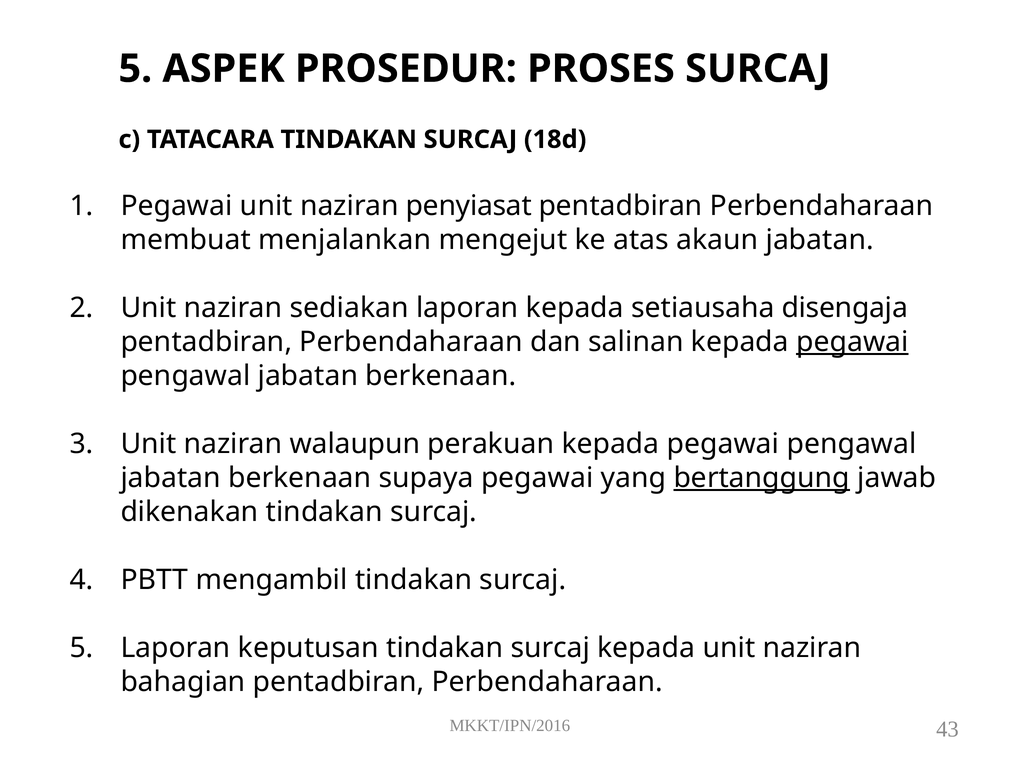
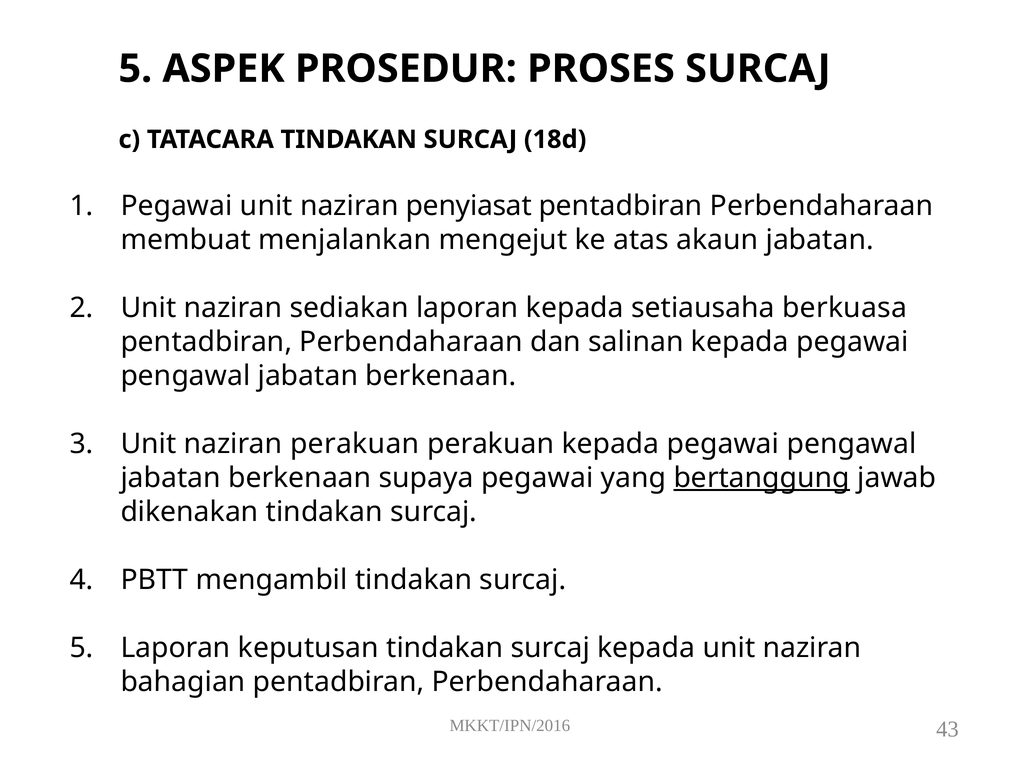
disengaja: disengaja -> berkuasa (845, 308)
pegawai underline: present -> none (852, 342)
naziran walaupun: walaupun -> perakuan (355, 444)
